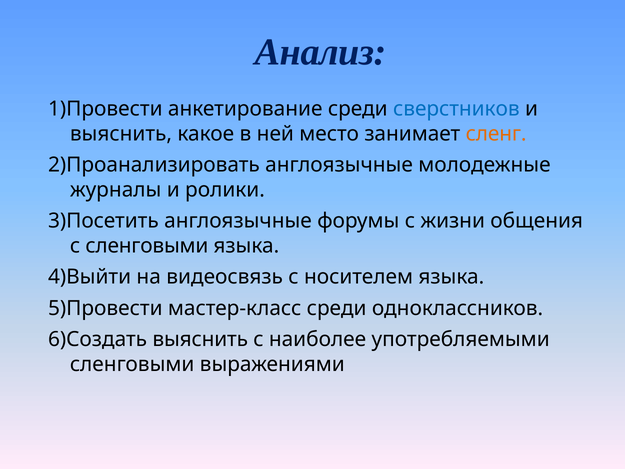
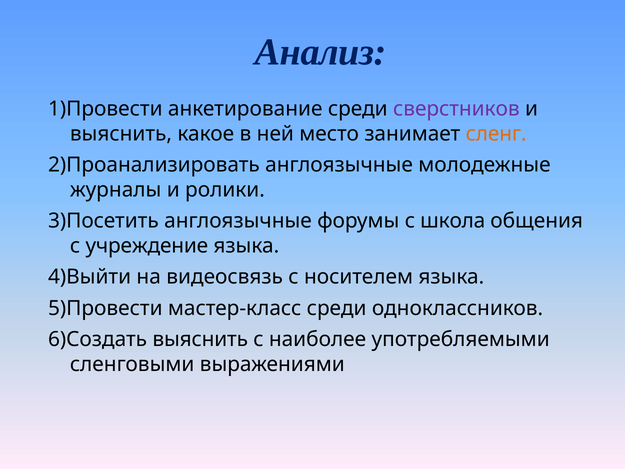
сверстников colour: blue -> purple (456, 109)
жизни: жизни -> школа (453, 221)
с сленговыми: сленговыми -> учреждение (147, 246)
